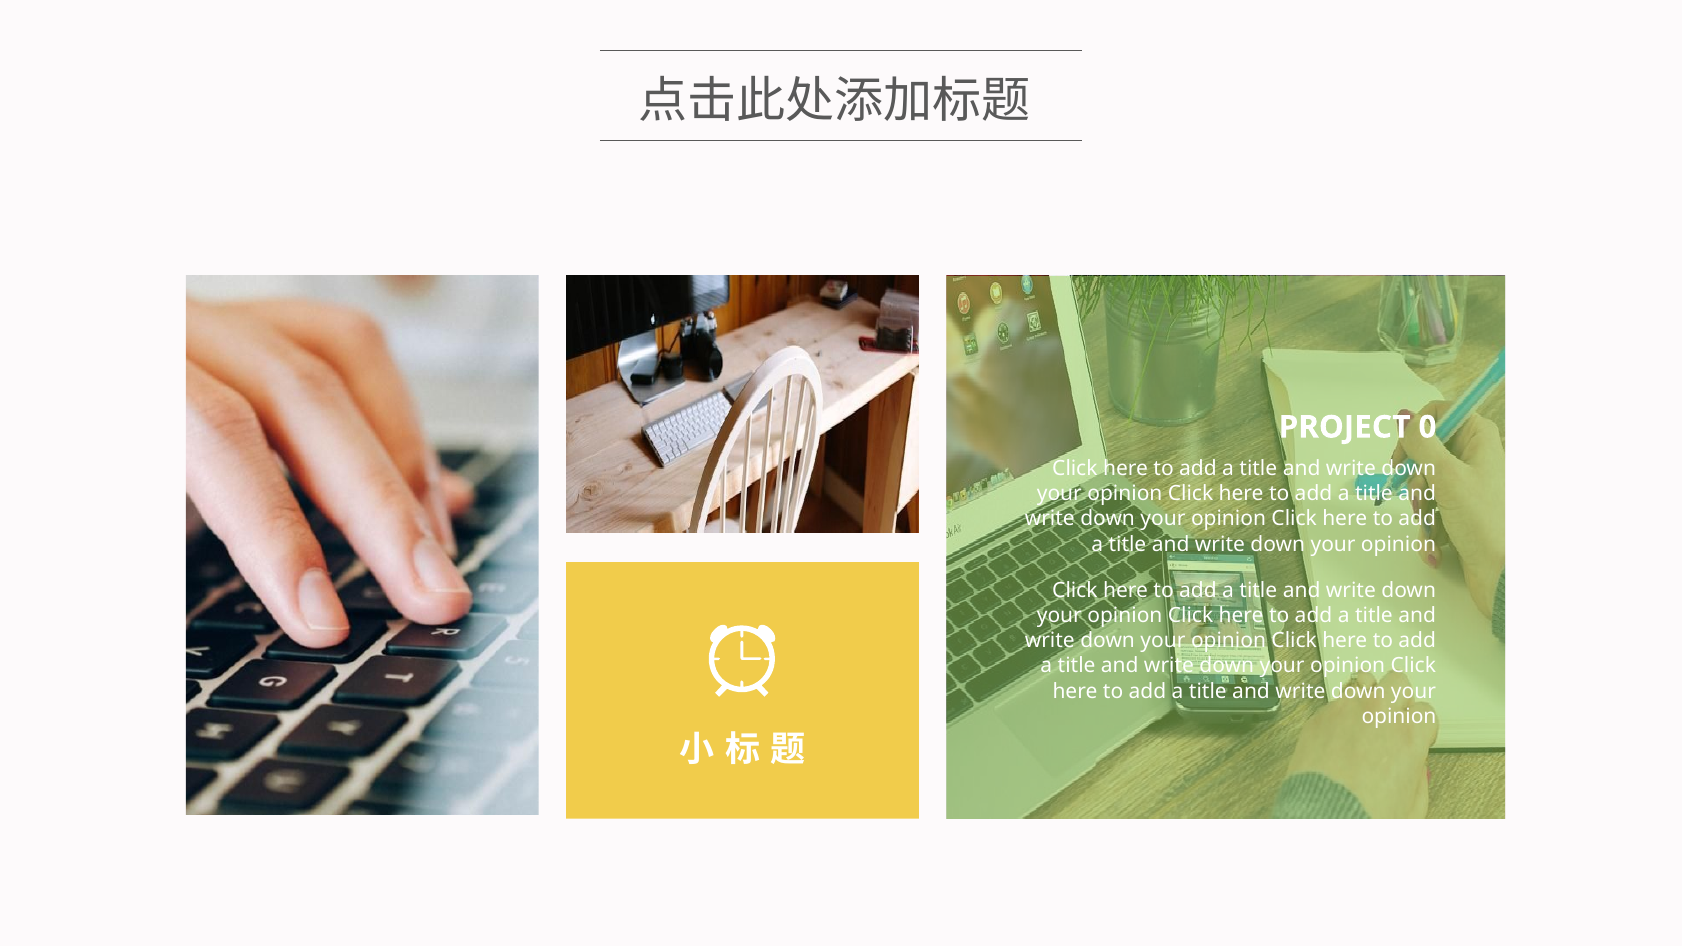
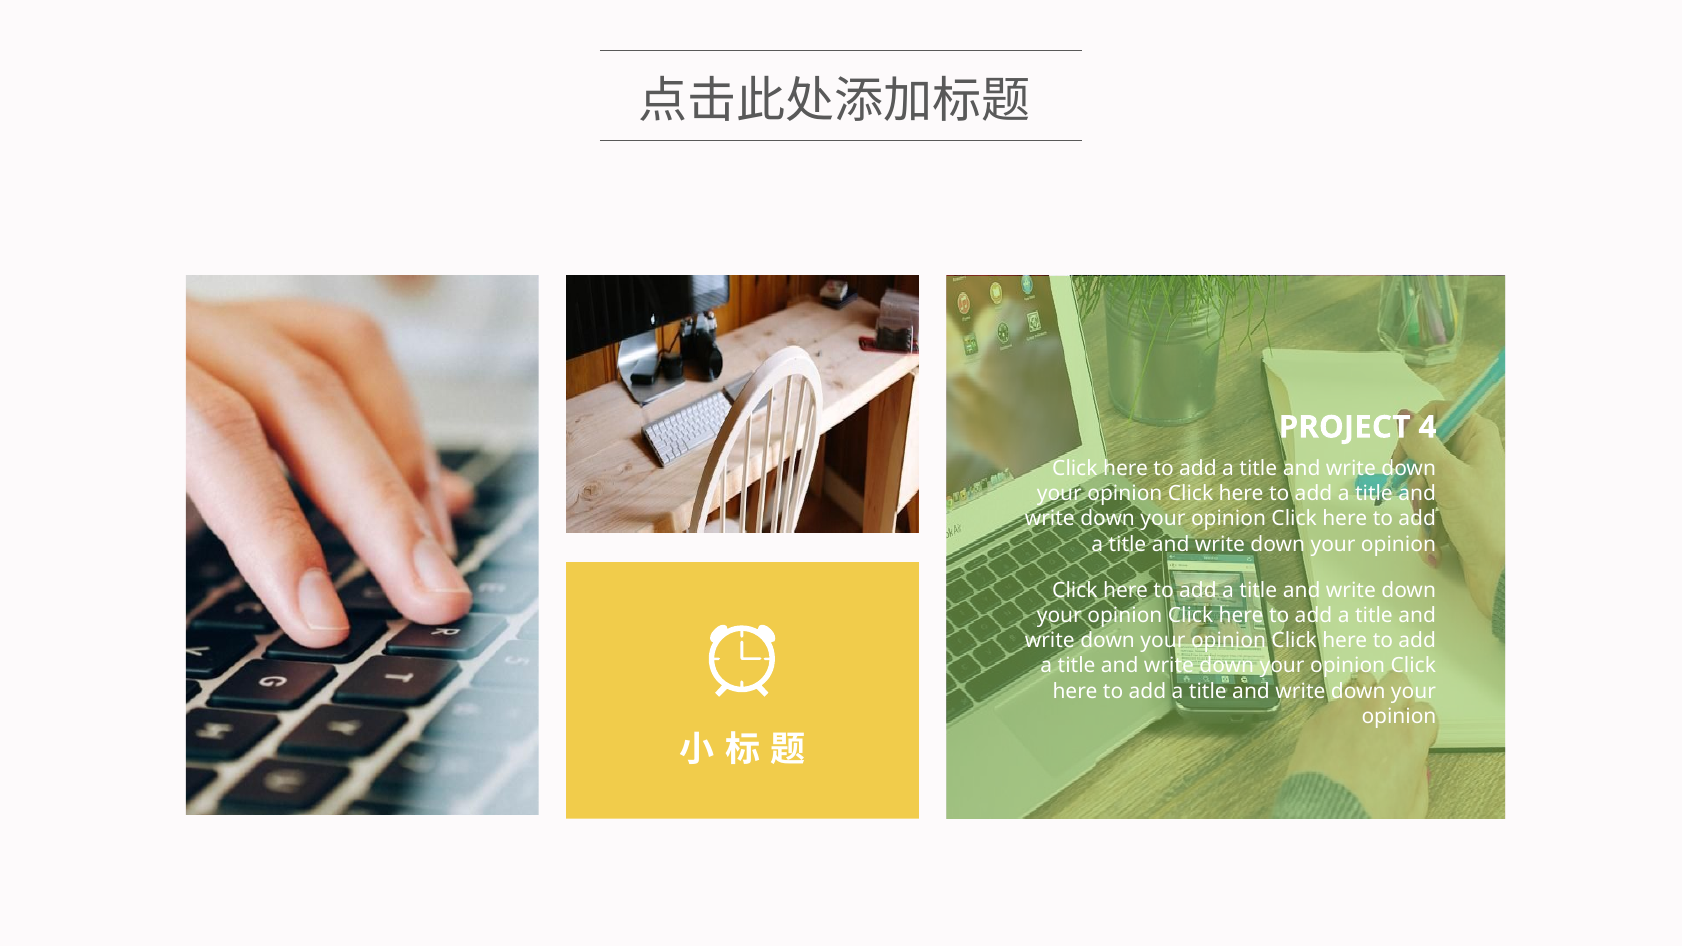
0: 0 -> 4 (1427, 427)
